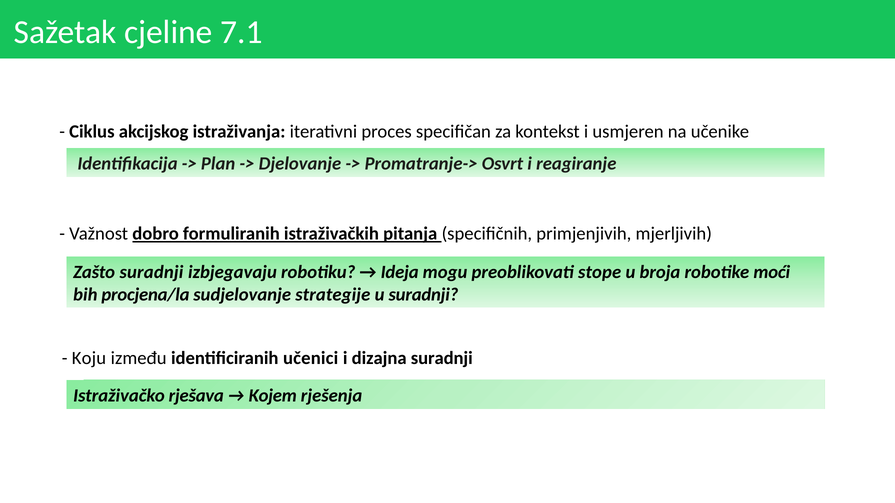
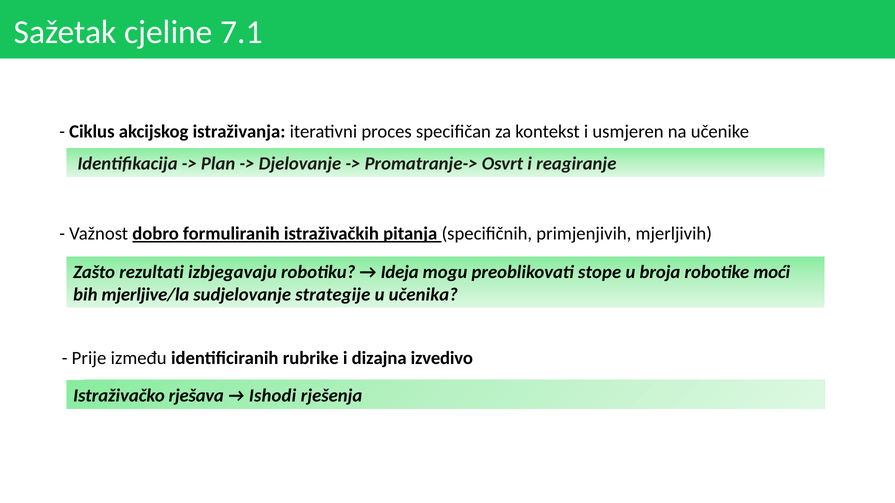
Zašto suradnji: suradnji -> rezultati (152, 272)
procjena/la: procjena/la -> mjerljive/la (145, 295)
u suradnji: suradnji -> učenika (423, 295)
Koju: Koju -> Prije (89, 358)
učenici: učenici -> rubrike (311, 358)
dizajna suradnji: suradnji -> izvedivo (442, 358)
Kojem: Kojem -> Ishodi (273, 396)
